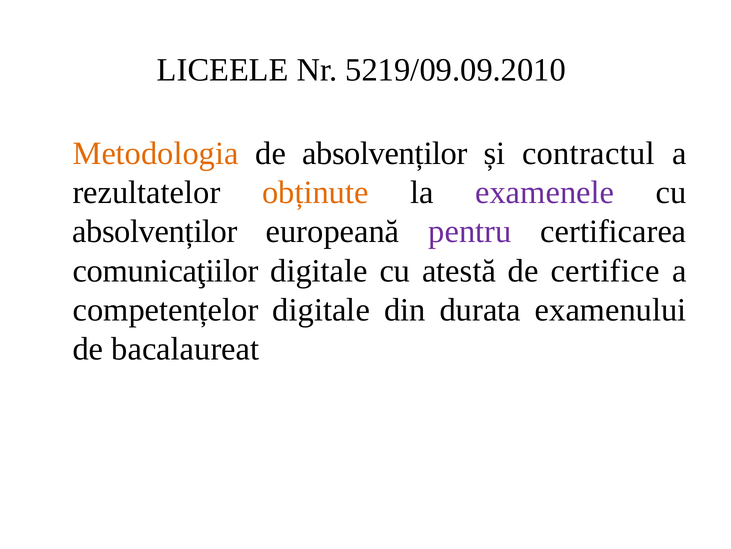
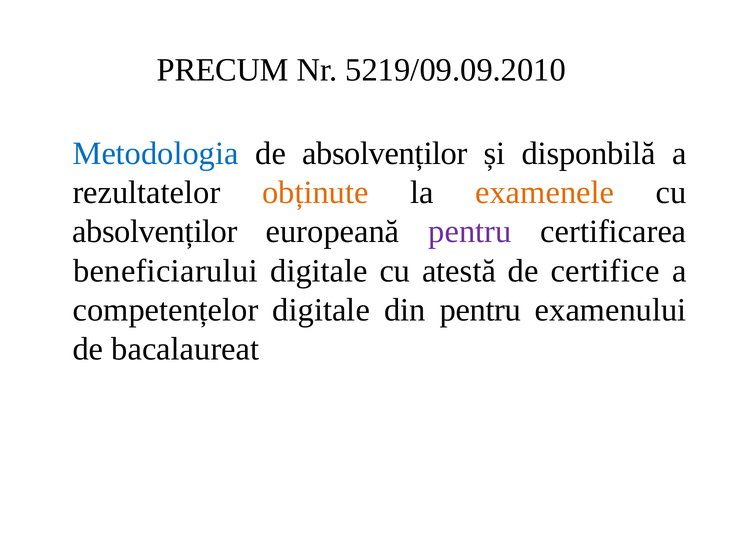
LICEELE: LICEELE -> PRECUM (223, 70)
Metodologia colour: orange -> blue (156, 153)
contractul: contractul -> disponbilă (589, 153)
examenele colour: purple -> orange (545, 192)
comunicaţiilor: comunicaţiilor -> beneficiarului (165, 270)
din durata: durata -> pentru (480, 309)
